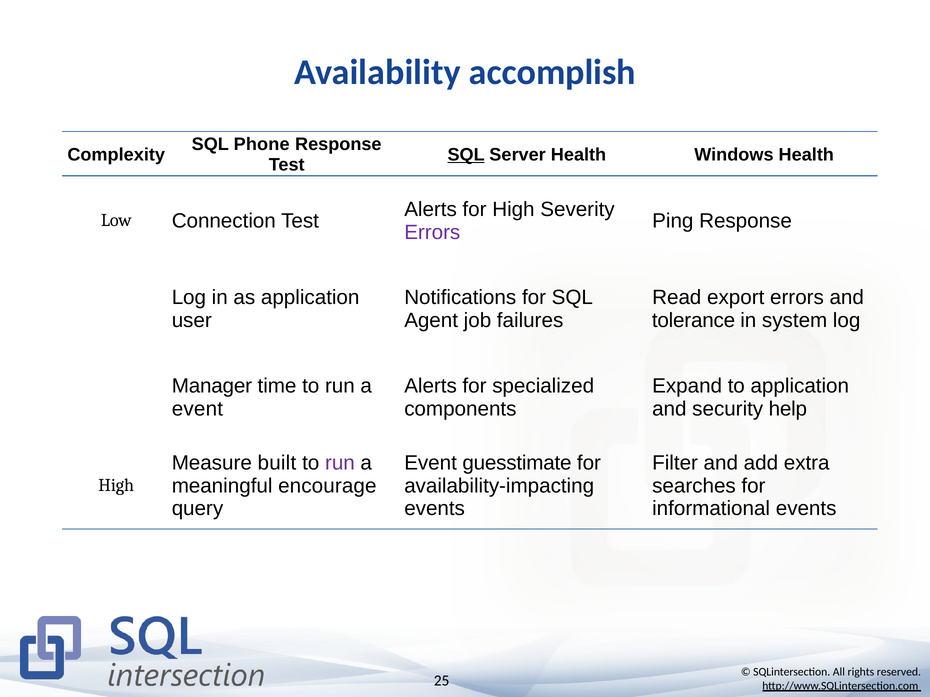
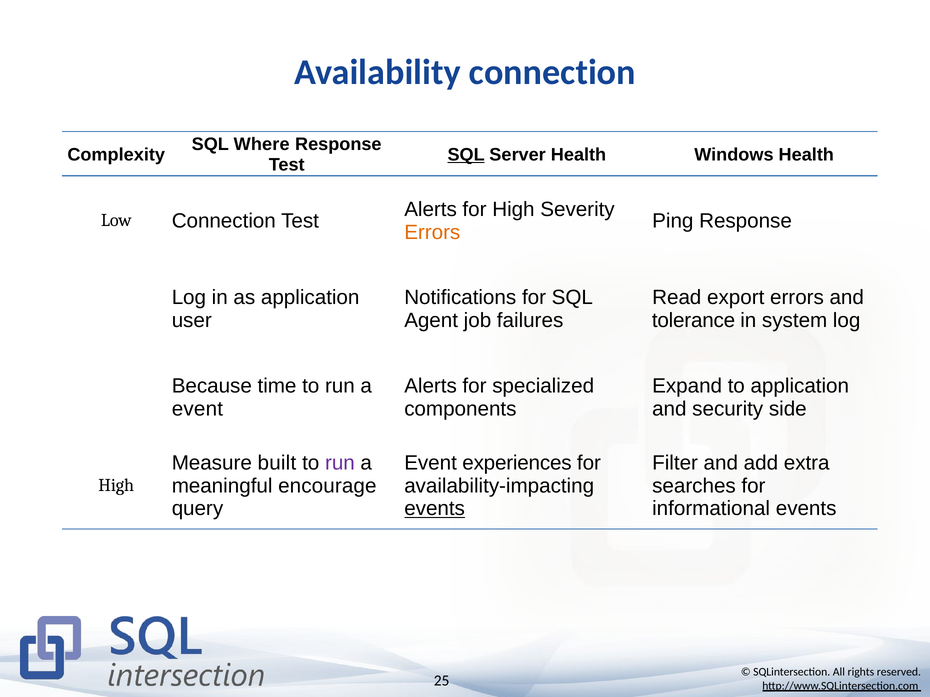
Availability accomplish: accomplish -> connection (552, 72)
Phone: Phone -> Where (262, 145)
Errors colour: purple -> orange (432, 232)
Manager: Manager -> Because (212, 386)
help: help -> side (788, 409)
guesstimate: guesstimate -> experiences (517, 463)
events underline: none -> present (435, 509)
